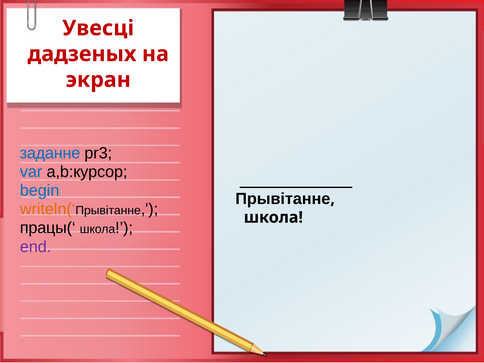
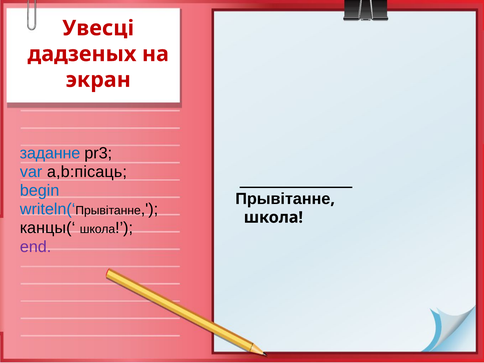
a,b:курсор: a,b:курсор -> a,b:пісаць (87, 172)
writeln(‘ colour: orange -> blue (48, 209)
працы(‘: працы(‘ -> канцы(‘ (48, 228)
